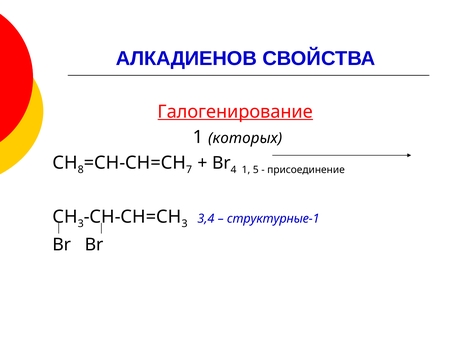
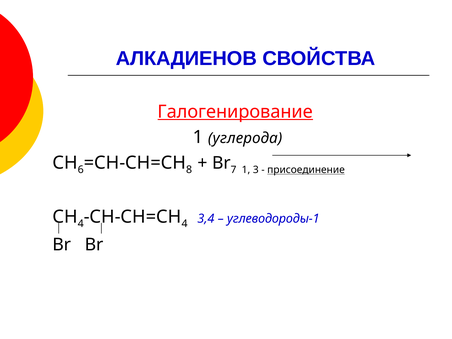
которых: которых -> углерода (245, 138)
8: 8 -> 6 (81, 170)
7: 7 -> 8 (189, 170)
4: 4 -> 7 (234, 170)
5: 5 -> 3 (256, 170)
присоединение underline: none -> present (306, 170)
3: 3 -> 4 (81, 224)
3: 3 -> 4 (185, 224)
структурные-1: структурные-1 -> углеводороды-1 (273, 219)
